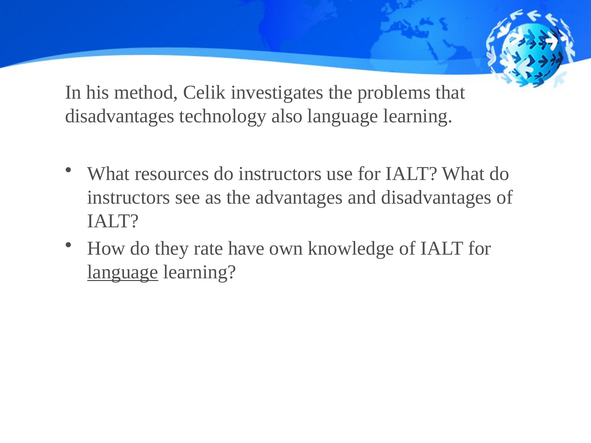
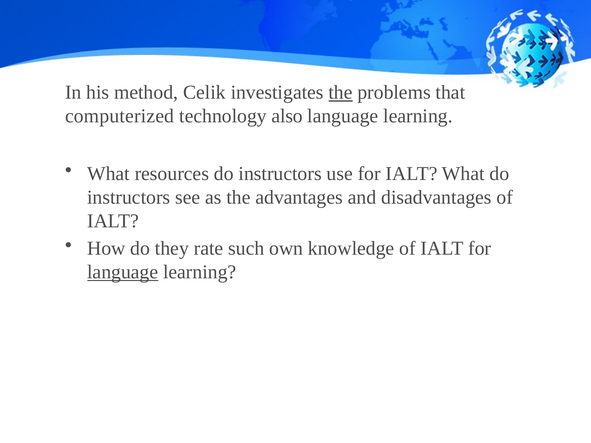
the underline: none -> present (341, 93)
disadvantages: disadvantages -> computerized (120, 116)
have: have -> such (246, 249)
